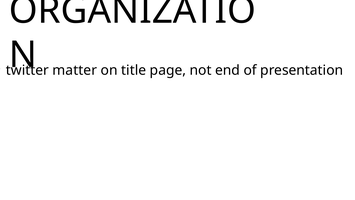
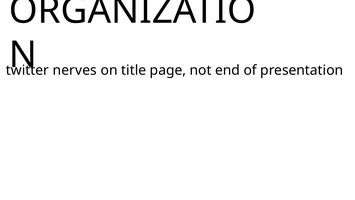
matter: matter -> nerves (75, 70)
